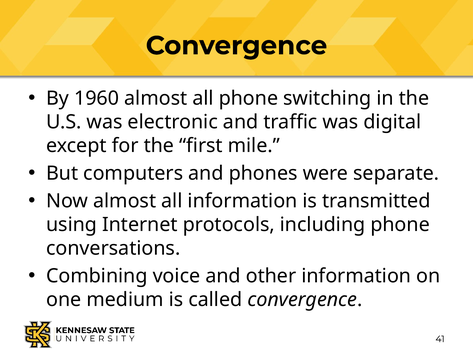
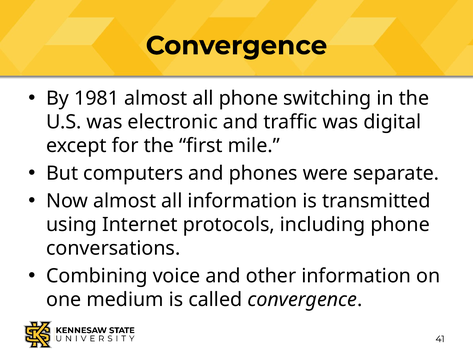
1960: 1960 -> 1981 (97, 98)
